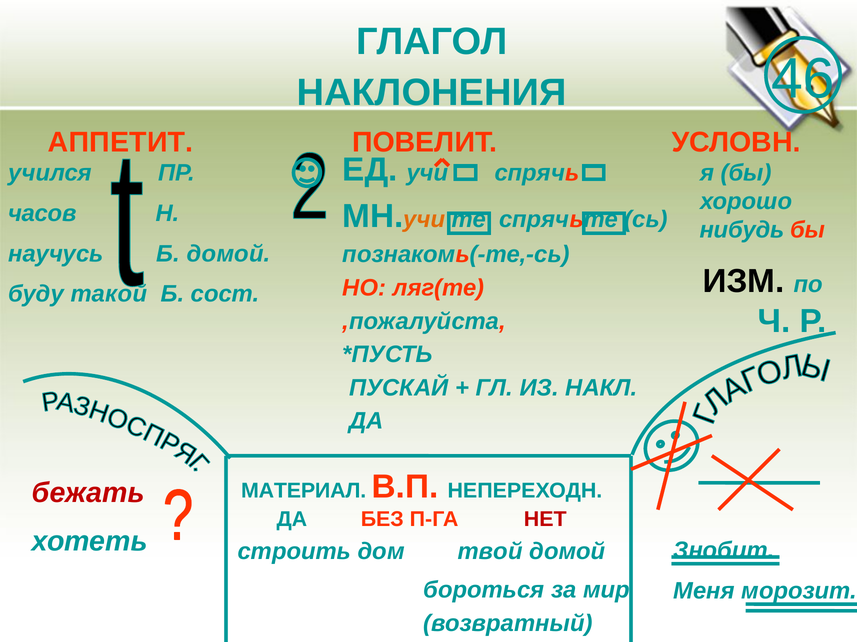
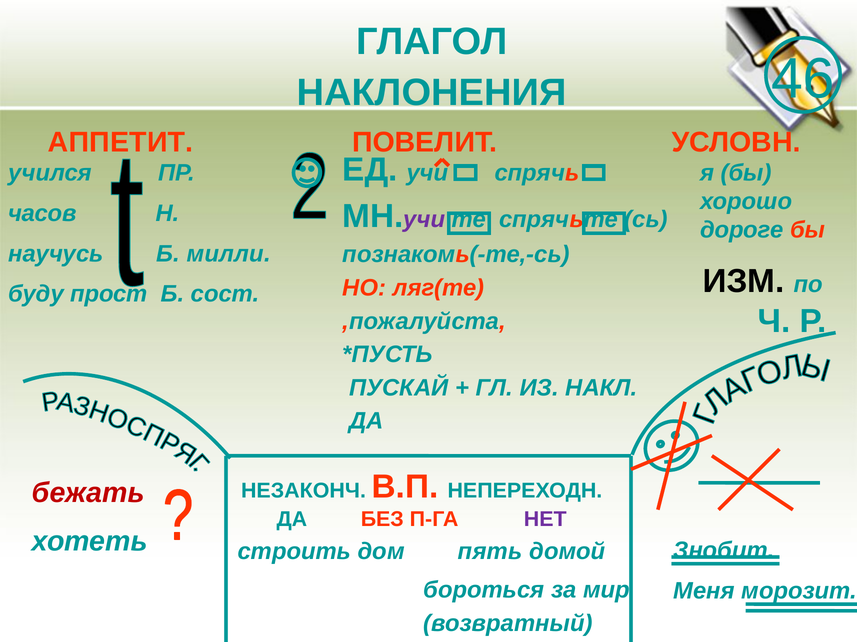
учи colour: orange -> purple (424, 220)
нибудь: нибудь -> дороге (742, 230)
Б домой: домой -> милли (229, 254)
такой: такой -> прост (109, 294)
МАТЕРИАЛ: МАТЕРИАЛ -> НЕЗАКОНЧ (303, 491)
НЕТ colour: red -> purple (545, 520)
твой: твой -> пять (490, 552)
